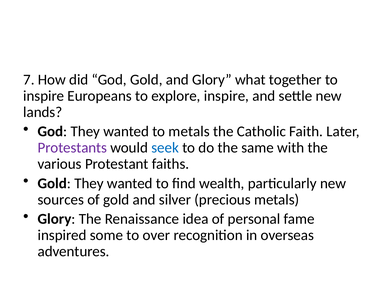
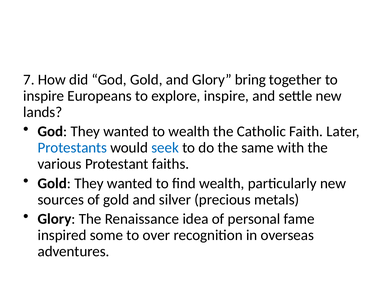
what: what -> bring (250, 80)
to metals: metals -> wealth (189, 131)
Protestants colour: purple -> blue (72, 147)
